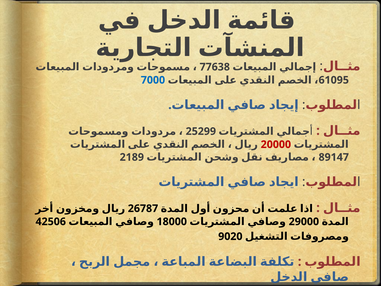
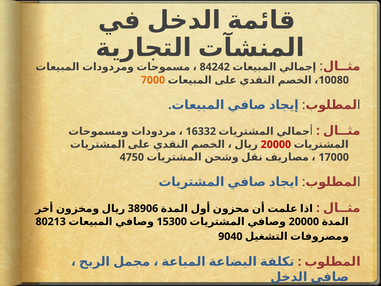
77638: 77638 -> 84242 (215, 67)
7000 colour: blue -> orange (153, 80)
61095: 61095 -> 10080 (334, 80)
25299: 25299 -> 16332 (201, 131)
2189: 2189 -> 4750 (132, 157)
89147: 89147 -> 17000 (334, 157)
26787: 26787 -> 38906 (143, 208)
42506: 42506 -> 80213 (51, 221)
18000: 18000 -> 15300 (172, 221)
29000: 29000 -> 20000 (304, 221)
9020: 9020 -> 9040 (230, 236)
